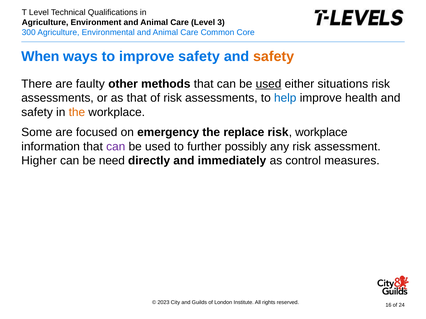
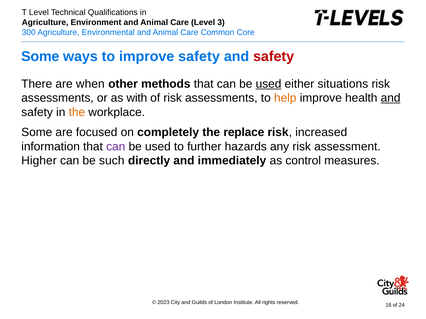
When: When -> Some (40, 56)
safety colour: orange -> red (274, 56)
faulty: faulty -> when (90, 84)
as that: that -> with (137, 98)
help colour: blue -> orange (285, 98)
and underline: none -> present (391, 98)
emergency: emergency -> completely (168, 132)
risk workplace: workplace -> increased (321, 132)
possibly: possibly -> hazards (246, 147)
need: need -> such (112, 161)
